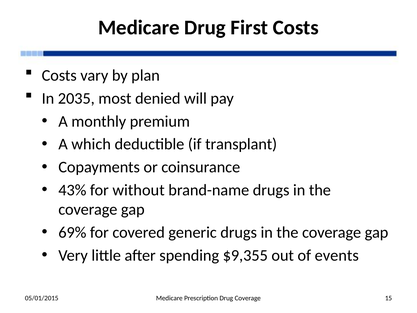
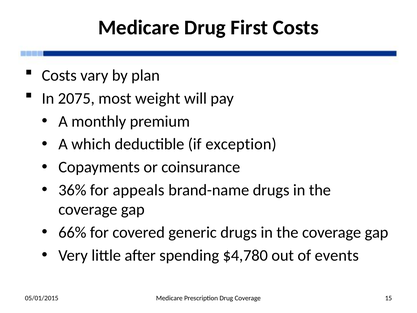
2035: 2035 -> 2075 (76, 98)
denied: denied -> weight (158, 98)
transplant: transplant -> exception (241, 144)
43%: 43% -> 36% (72, 190)
without: without -> appeals (139, 190)
69%: 69% -> 66% (72, 232)
$9,355: $9,355 -> $4,780 (245, 255)
